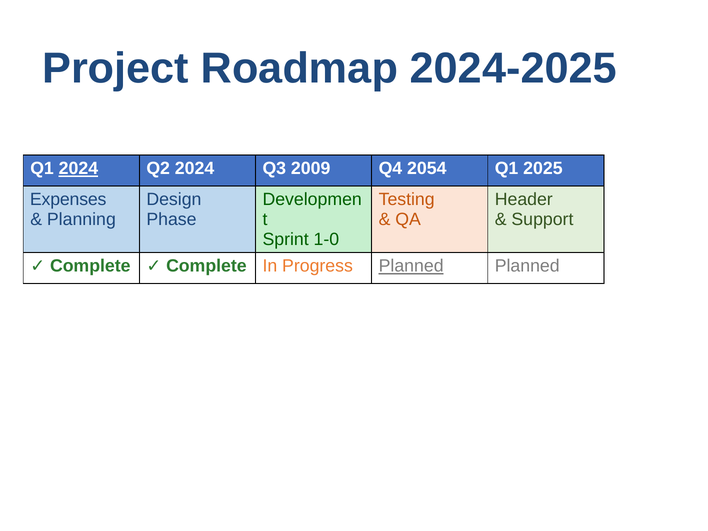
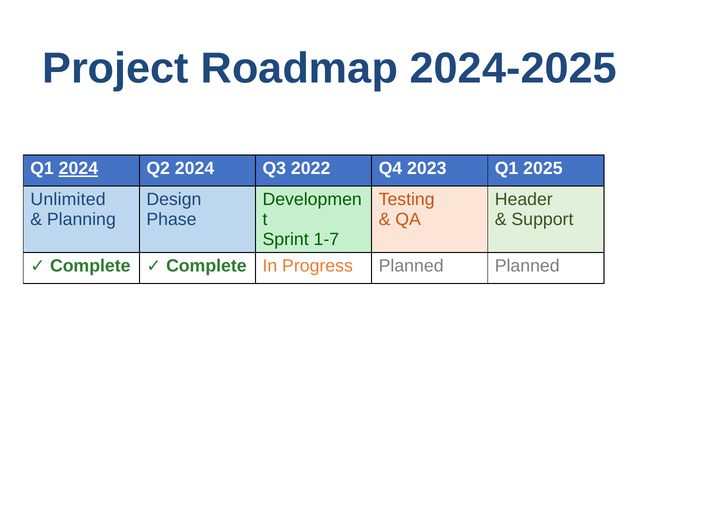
2009: 2009 -> 2022 (311, 169)
2054: 2054 -> 2023 (427, 169)
Expenses: Expenses -> Unlimited (68, 200)
1-0: 1-0 -> 1-7 (326, 239)
Planned underline: present -> none (411, 266)
